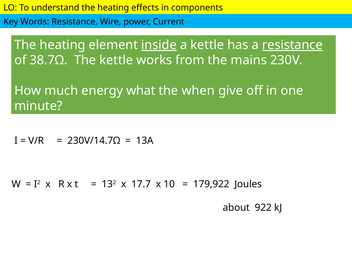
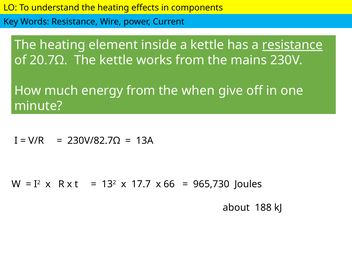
inside underline: present -> none (159, 45)
38.7Ω: 38.7Ω -> 20.7Ω (49, 60)
energy what: what -> from (141, 91)
230V/14.7Ω: 230V/14.7Ω -> 230V/82.7Ω (94, 141)
10: 10 -> 66 (169, 184)
179,922: 179,922 -> 965,730 (211, 184)
922: 922 -> 188 (263, 208)
